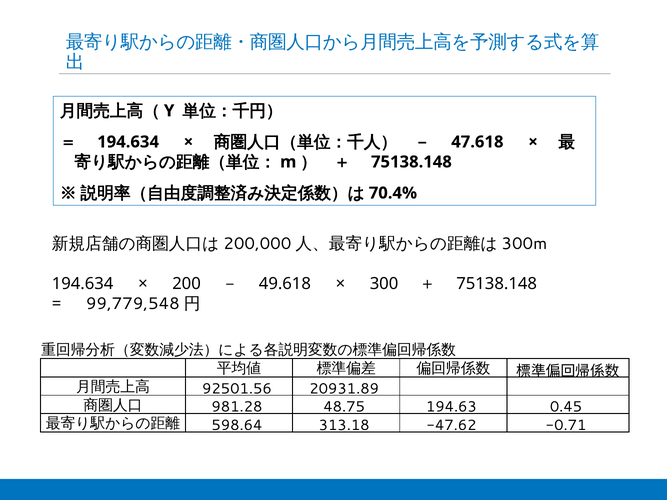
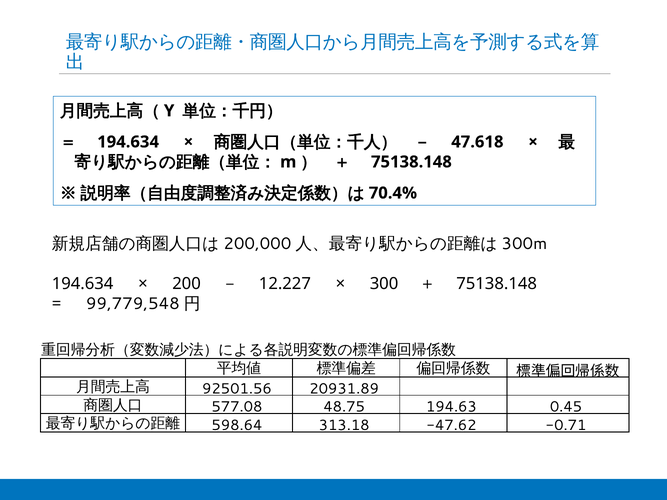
49.618: 49.618 -> 12.227 (285, 284)
981.28: 981.28 -> 577.08 (237, 407)
